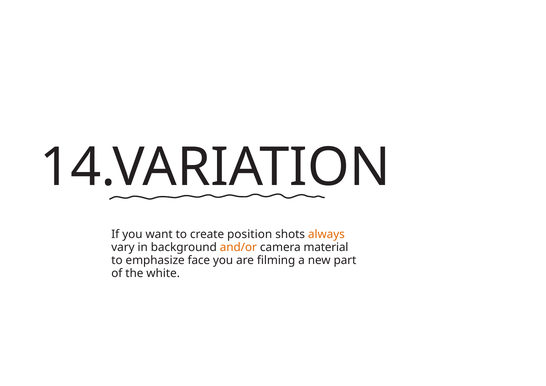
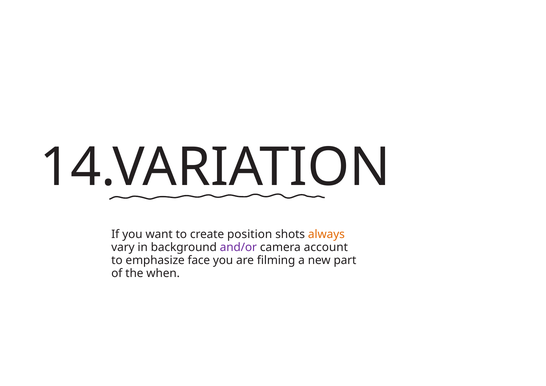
and/or colour: orange -> purple (238, 247)
material: material -> account (326, 247)
white: white -> when (163, 273)
